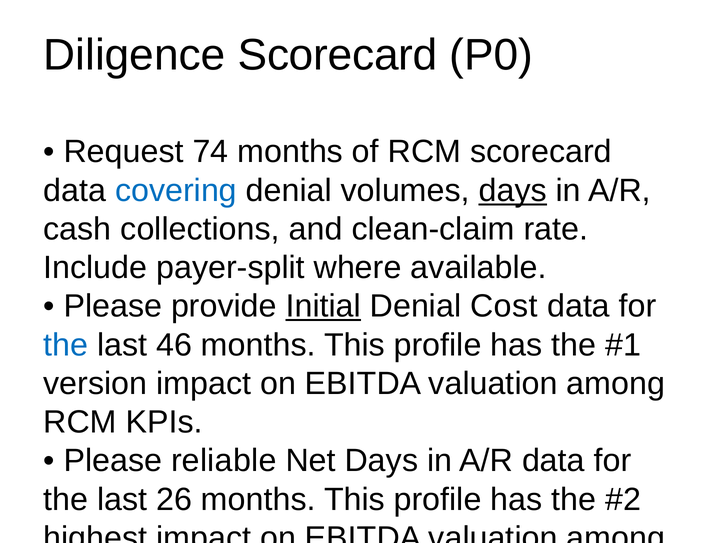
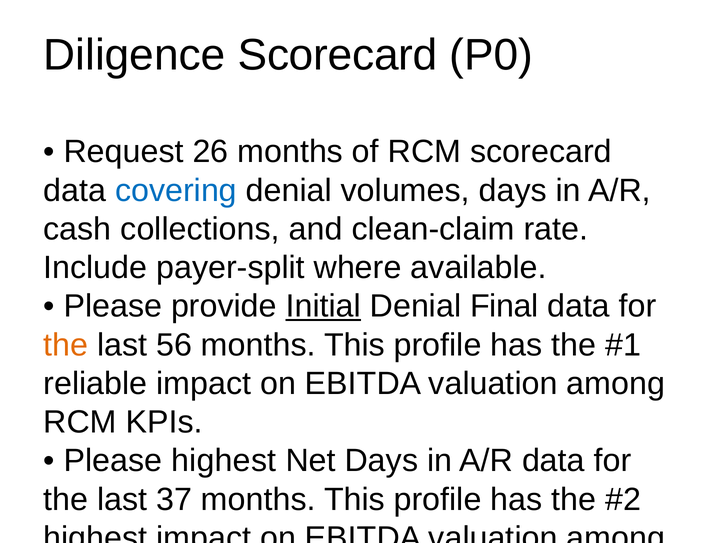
74: 74 -> 26 (210, 152)
days underline: present -> none (513, 191)
Denial Cost: Cost -> Final (504, 307)
the colour: blue -> orange (66, 345)
46: 46 -> 56 (174, 345)
version: version -> reliable (95, 384)
Please reliable: reliable -> highest (224, 461)
26: 26 -> 37 (174, 500)
